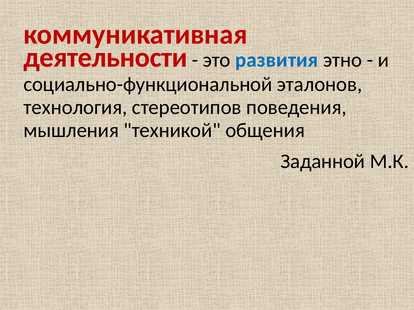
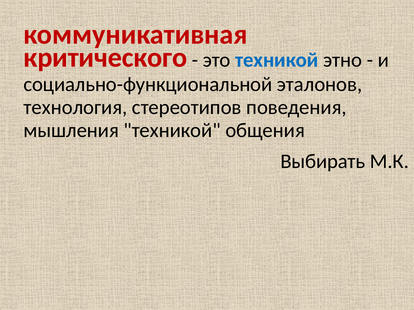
деятельности: деятельности -> критического (105, 58)
это развития: развития -> техникой (277, 60)
Заданной: Заданной -> Выбирать (323, 161)
